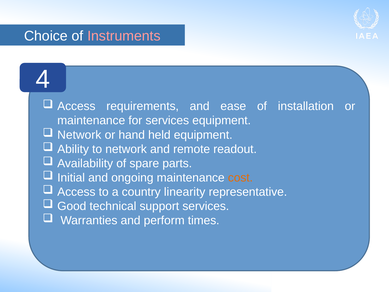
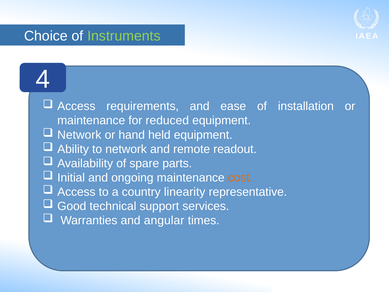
Instruments colour: pink -> light green (124, 36)
for services: services -> reduced (167, 120)
perform: perform -> angular (164, 220)
